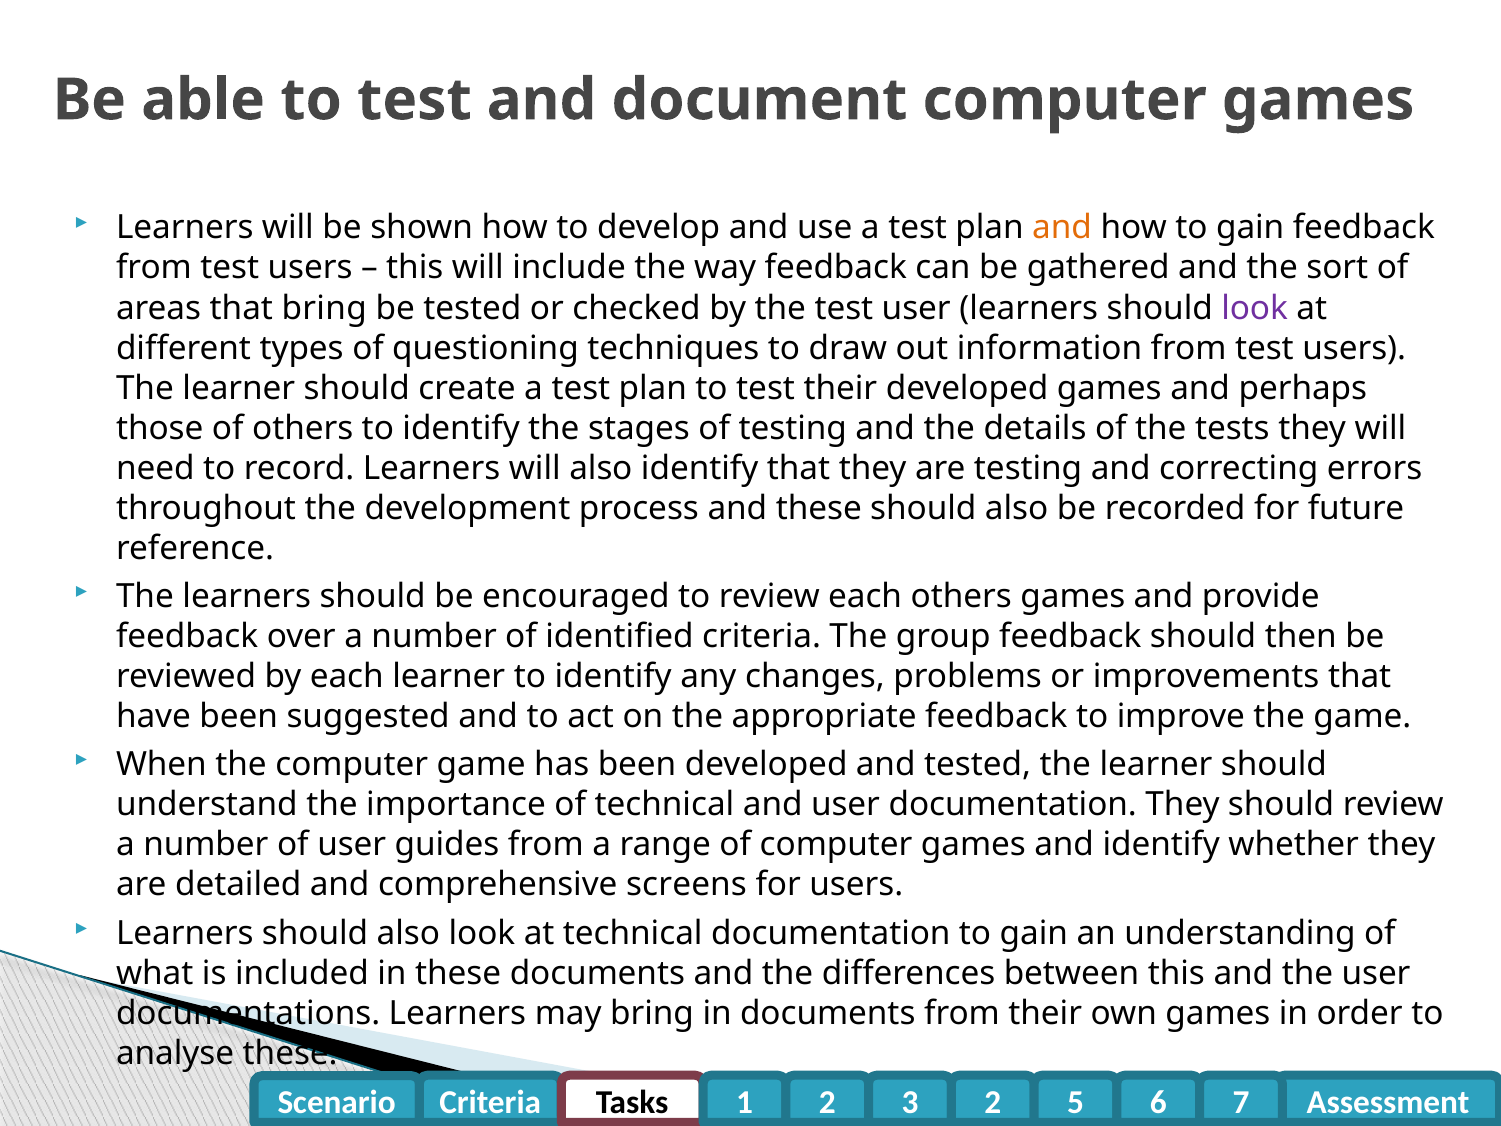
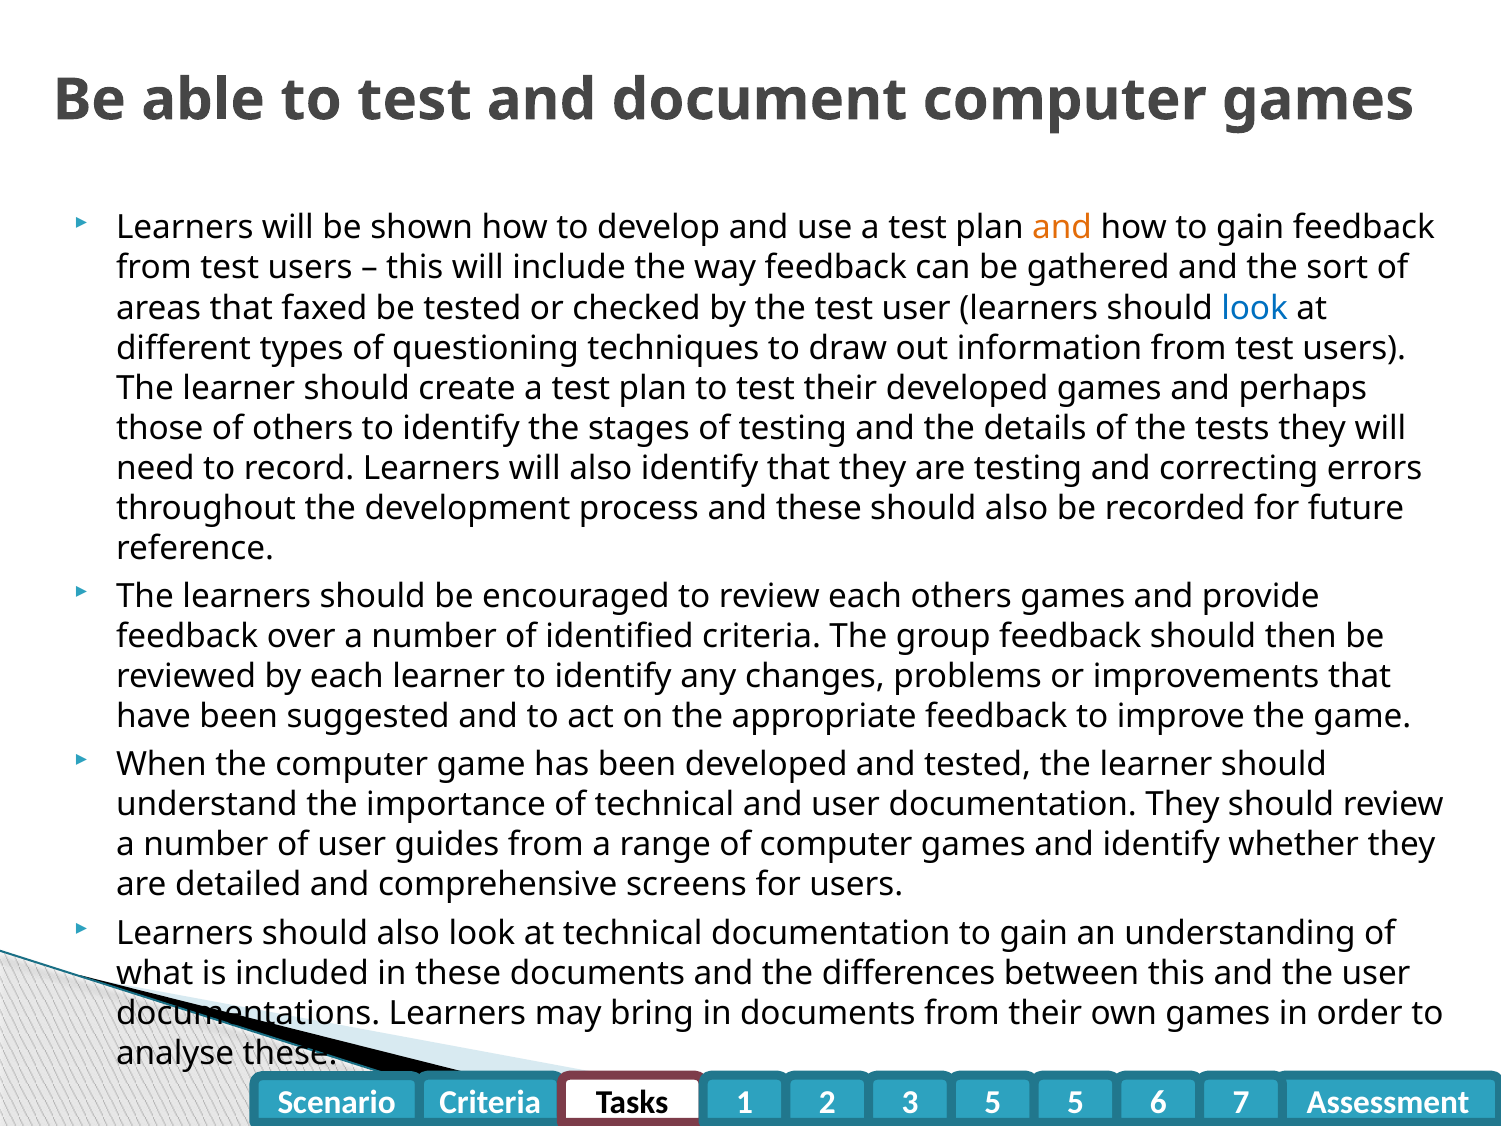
that bring: bring -> faxed (324, 308)
look colour: purple -> blue (1255, 308)
3 2: 2 -> 5 (993, 1102)
